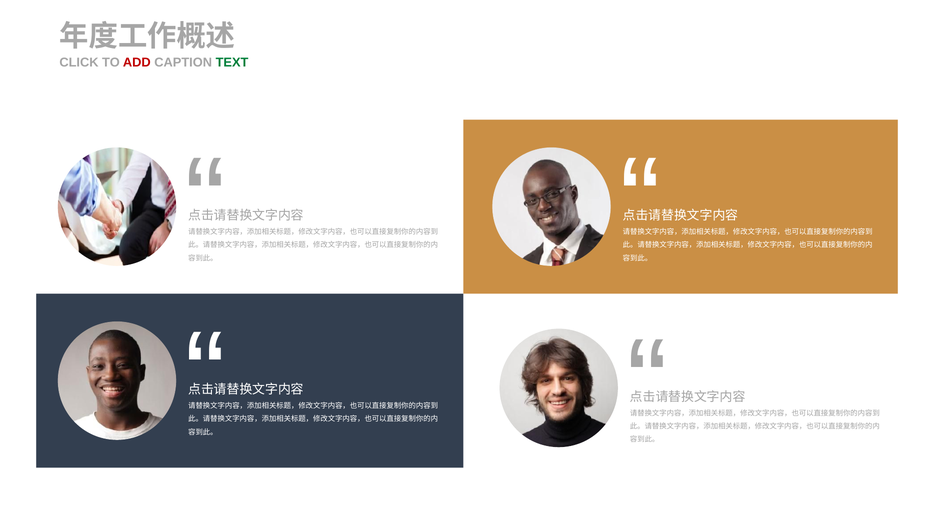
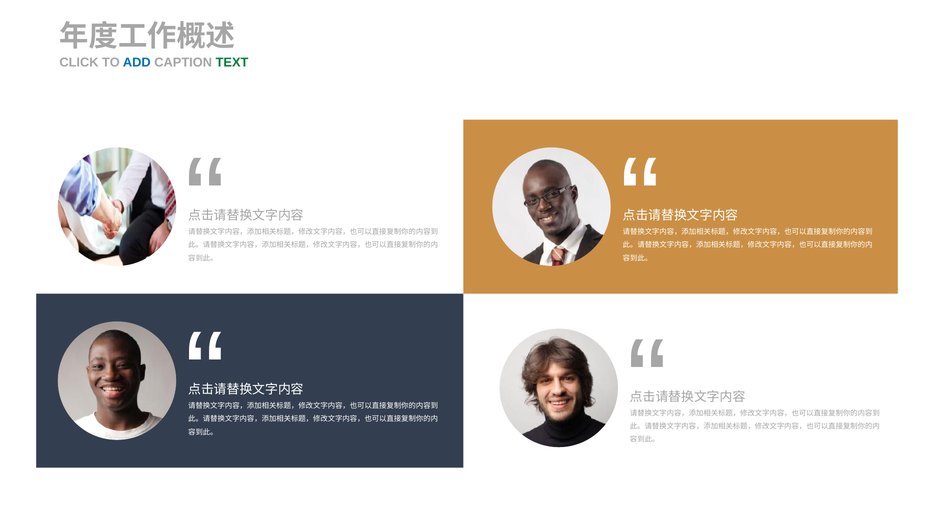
ADD colour: red -> blue (137, 62)
